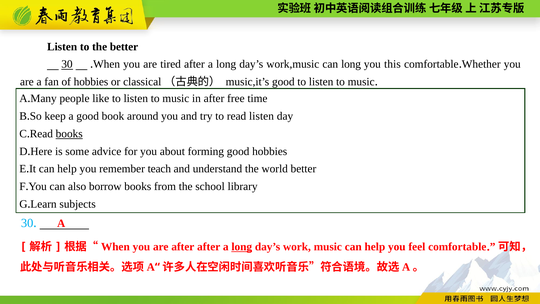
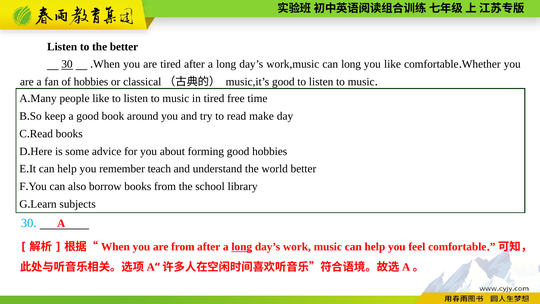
you this: this -> like (392, 64)
in after: after -> tired (214, 99)
read listen: listen -> make (262, 116)
books underline: present -> none (69, 134)
are after: after -> from (183, 247)
